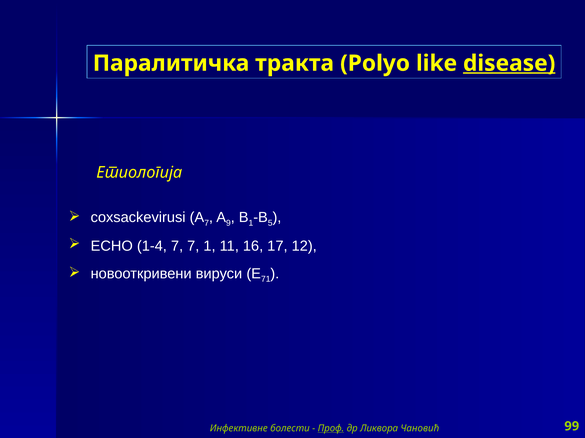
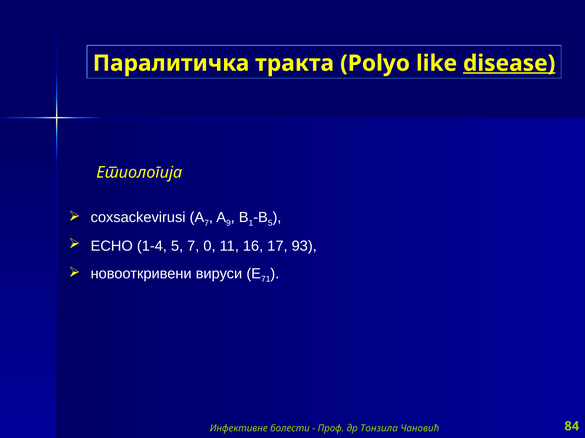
1-4 7: 7 -> 5 (177, 246)
7 1: 1 -> 0 (209, 246)
12: 12 -> 93 (304, 246)
Проф underline: present -> none (331, 429)
Ликвора: Ликвора -> Тонзила (379, 429)
99: 99 -> 84 (572, 427)
